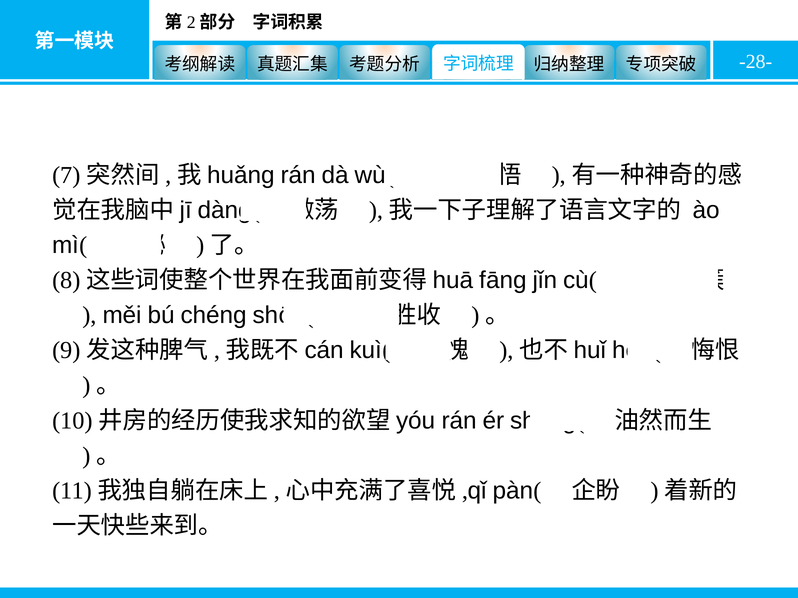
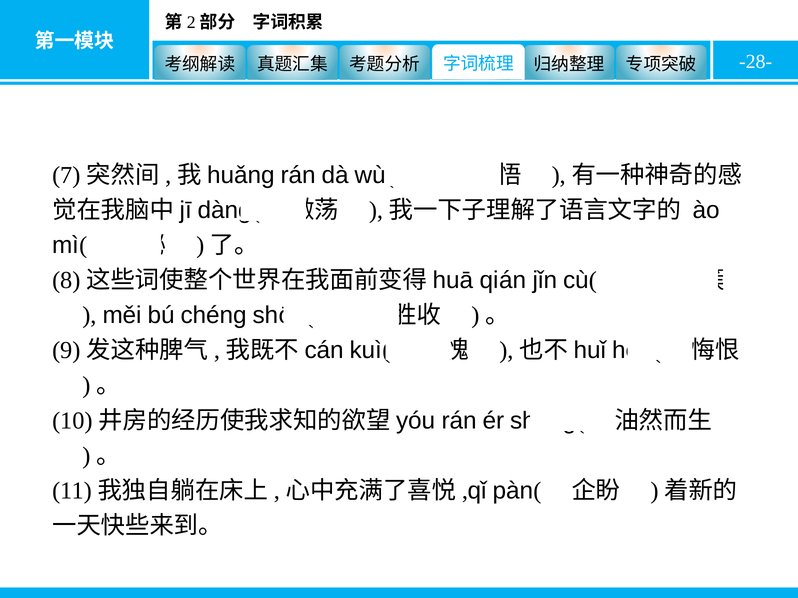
fāng: fāng -> qián (503, 280)
